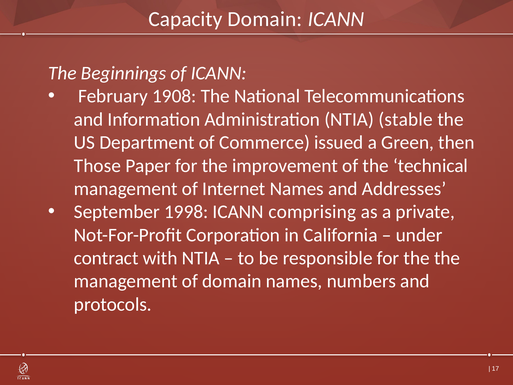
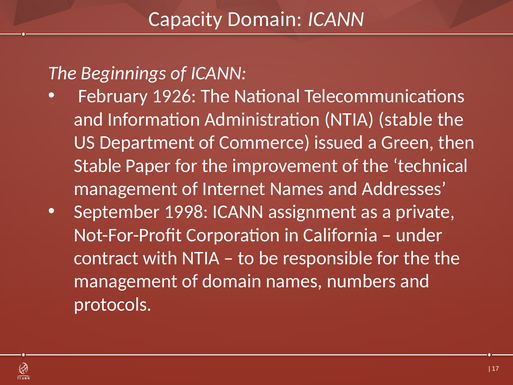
1908: 1908 -> 1926 (174, 96)
Those: Those -> Stable (98, 166)
comprising: comprising -> assignment (312, 212)
